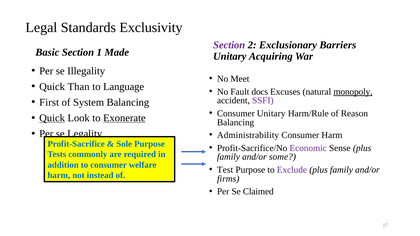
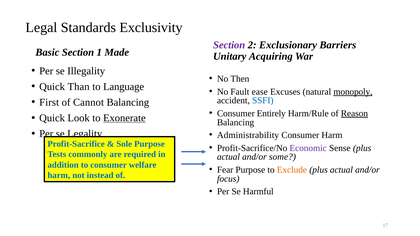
Meet: Meet -> Then (240, 79)
docs: docs -> ease (260, 92)
SSFI colour: purple -> blue (263, 101)
System: System -> Cannot (89, 102)
Consumer Unitary: Unitary -> Entirely (271, 114)
Reason underline: none -> present (354, 114)
Quick underline: present -> none (52, 118)
family: family -> actual (228, 157)
Test: Test -> Fear (225, 170)
Exclude colour: purple -> orange (292, 170)
family: family -> actual (341, 170)
firms: firms -> focus (228, 179)
Claimed: Claimed -> Harmful (258, 192)
